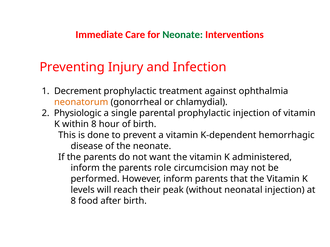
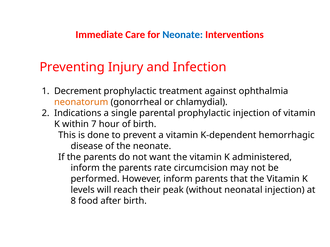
Neonate colour: green -> blue (183, 35)
Physiologic: Physiologic -> Indications (78, 113)
within 8: 8 -> 7 (94, 124)
role: role -> rate (163, 168)
